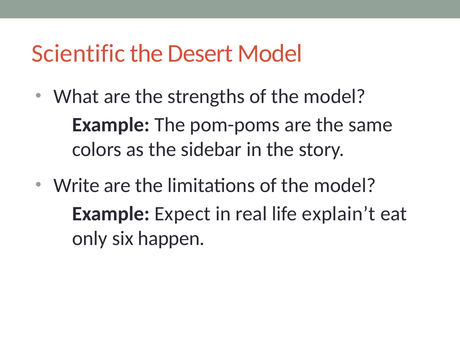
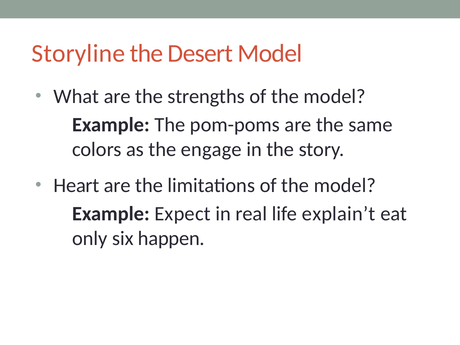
Scientific: Scientific -> Storyline (78, 54)
sidebar: sidebar -> engage (211, 149)
Write: Write -> Heart (76, 185)
